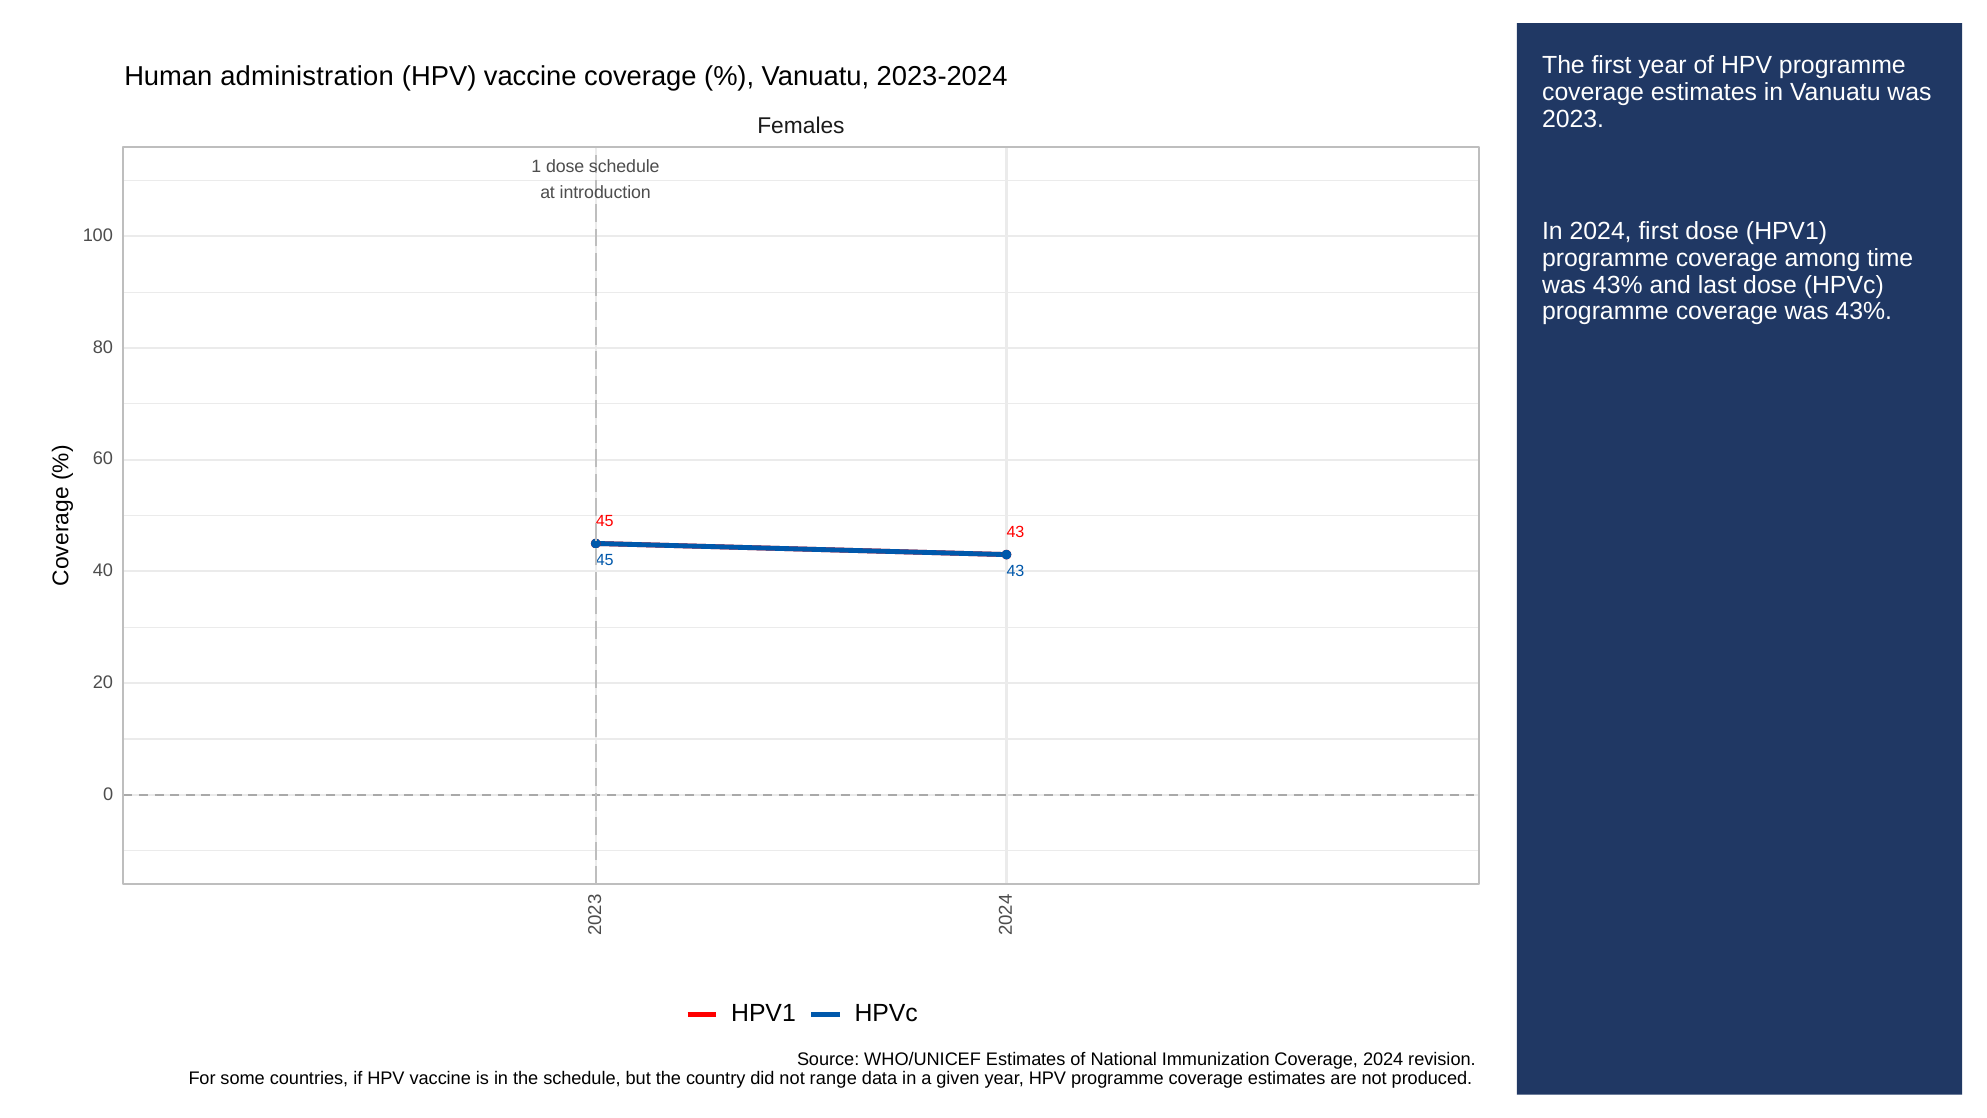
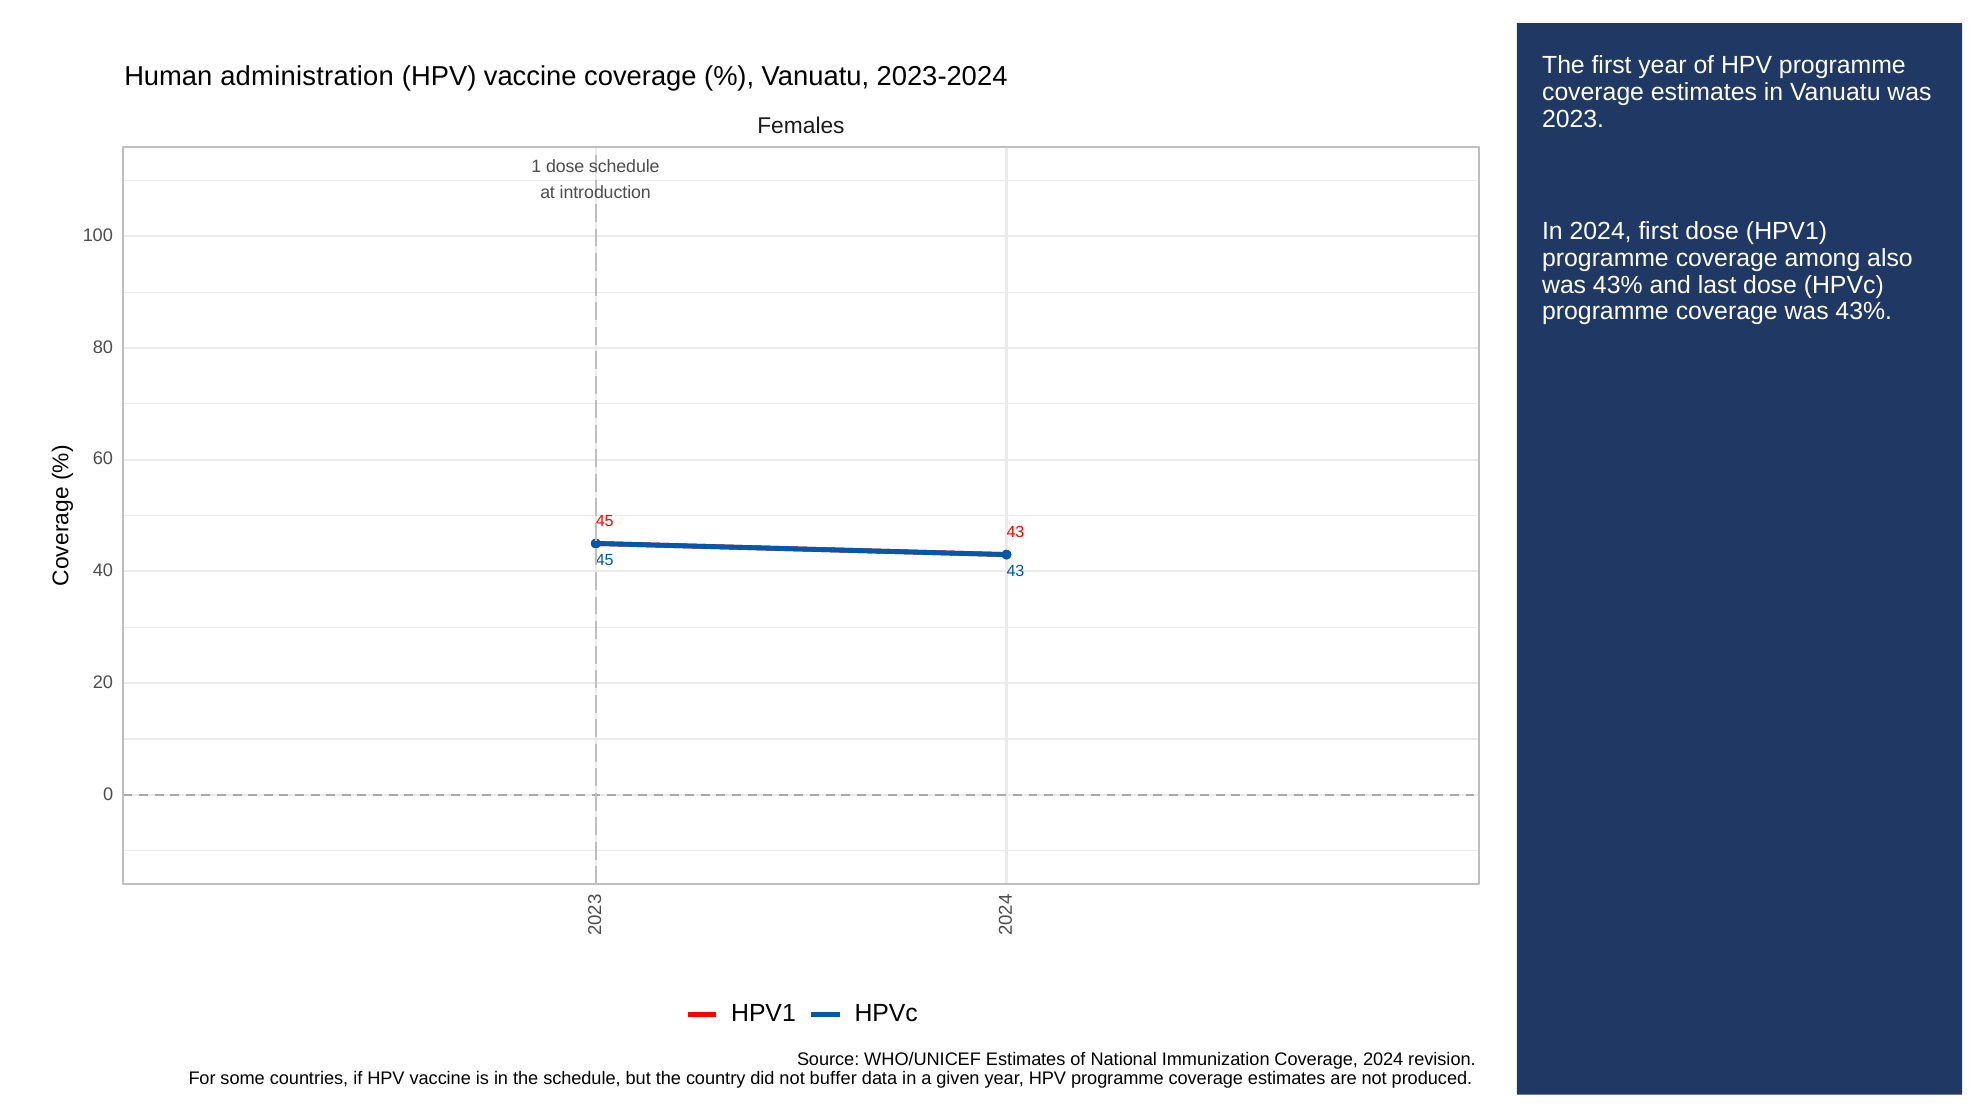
time: time -> also (1890, 258)
range: range -> buffer (833, 1078)
